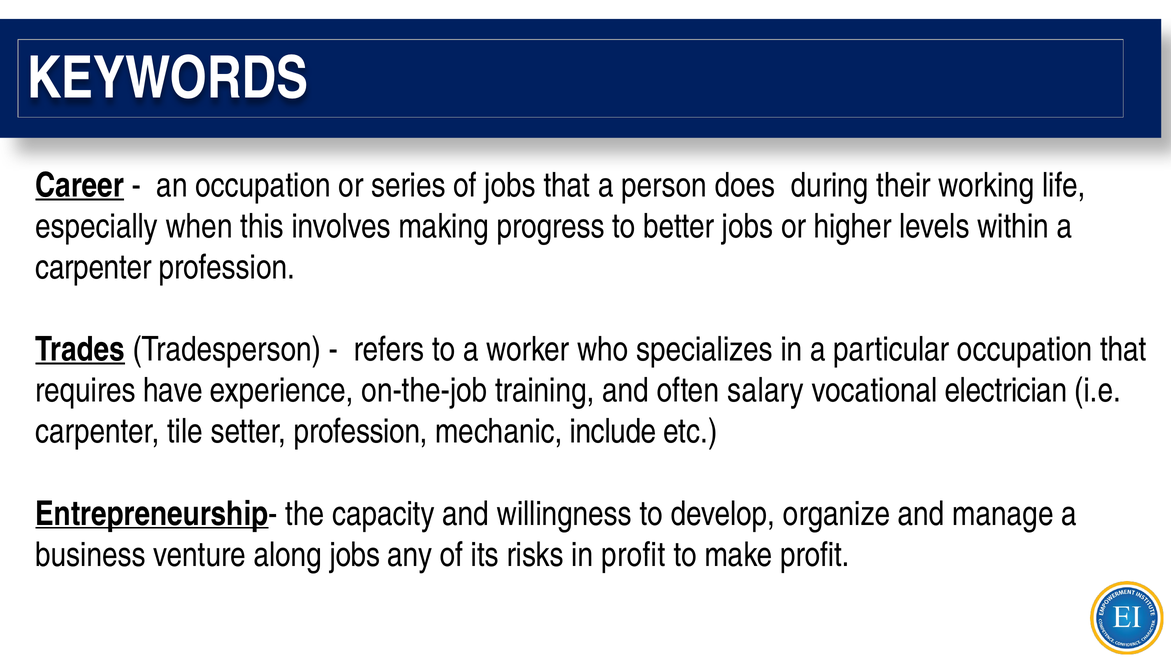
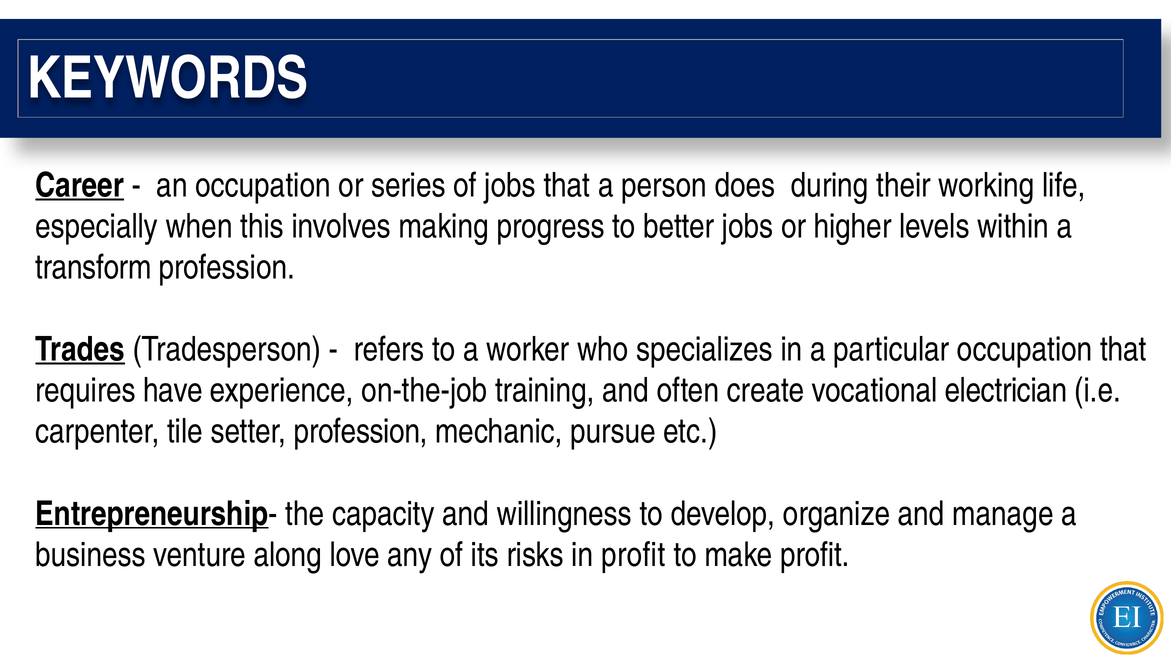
carpenter: carpenter -> transform (93, 267)
salary: salary -> create (766, 390)
include: include -> pursue (613, 431)
along jobs: jobs -> love (355, 555)
